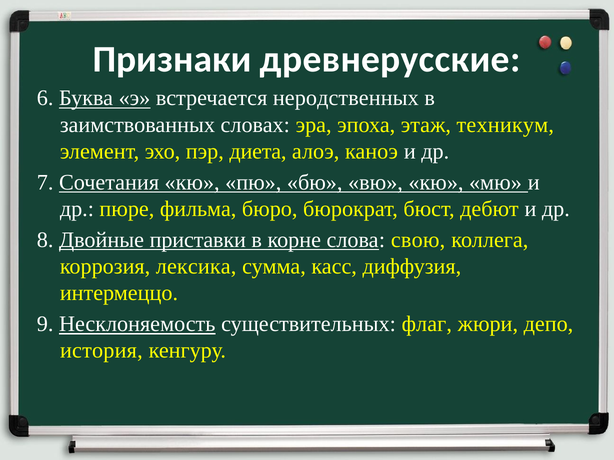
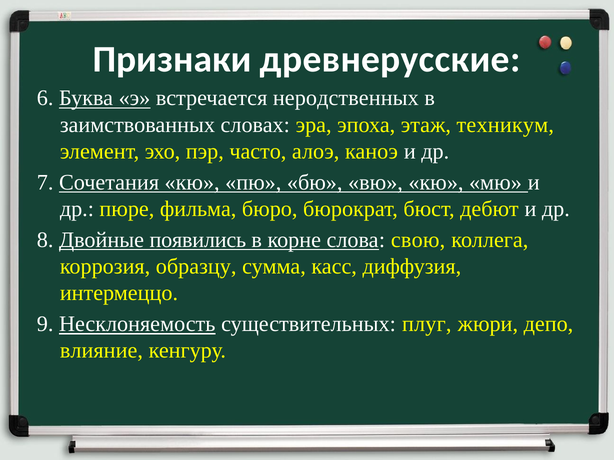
диета: диета -> часто (258, 151)
приставки: приставки -> появились (198, 240)
лексика: лексика -> образцу (196, 267)
флаг: флаг -> плуг (427, 324)
история: история -> влияние (101, 351)
